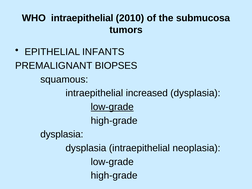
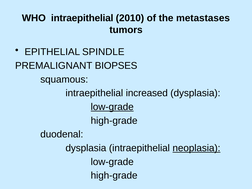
submucosa: submucosa -> metastases (203, 18)
INFANTS: INFANTS -> SPINDLE (103, 52)
dysplasia: dysplasia -> duodenal (62, 134)
neoplasia underline: none -> present (196, 148)
